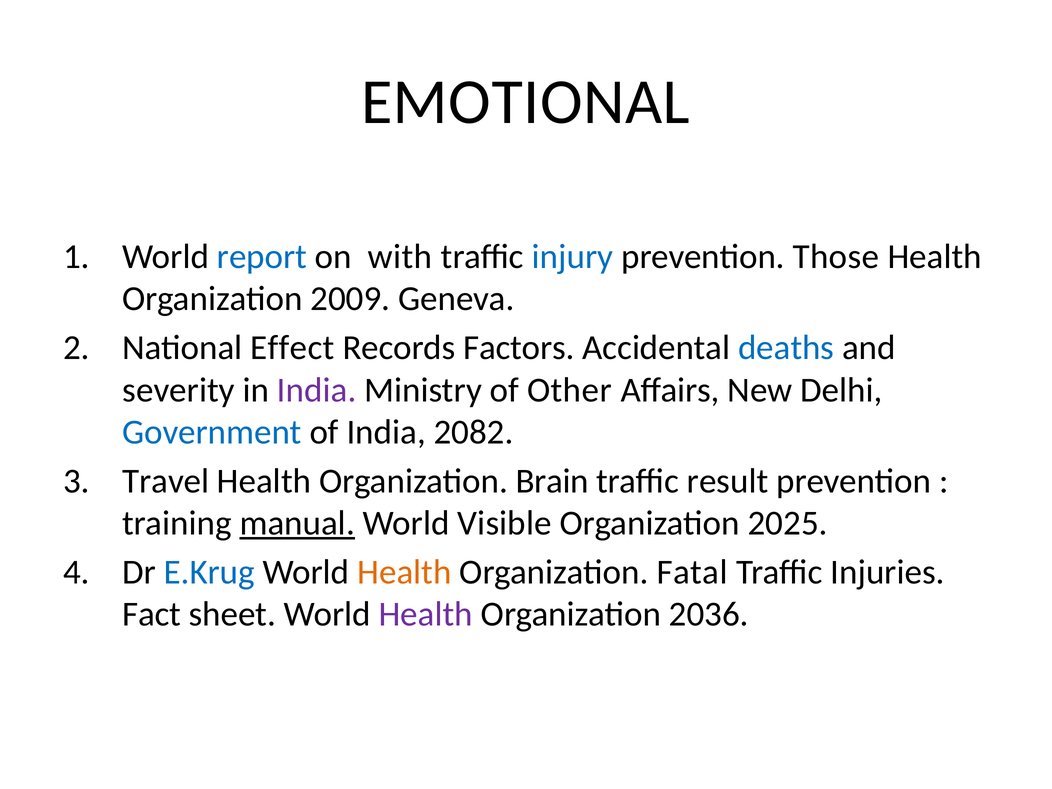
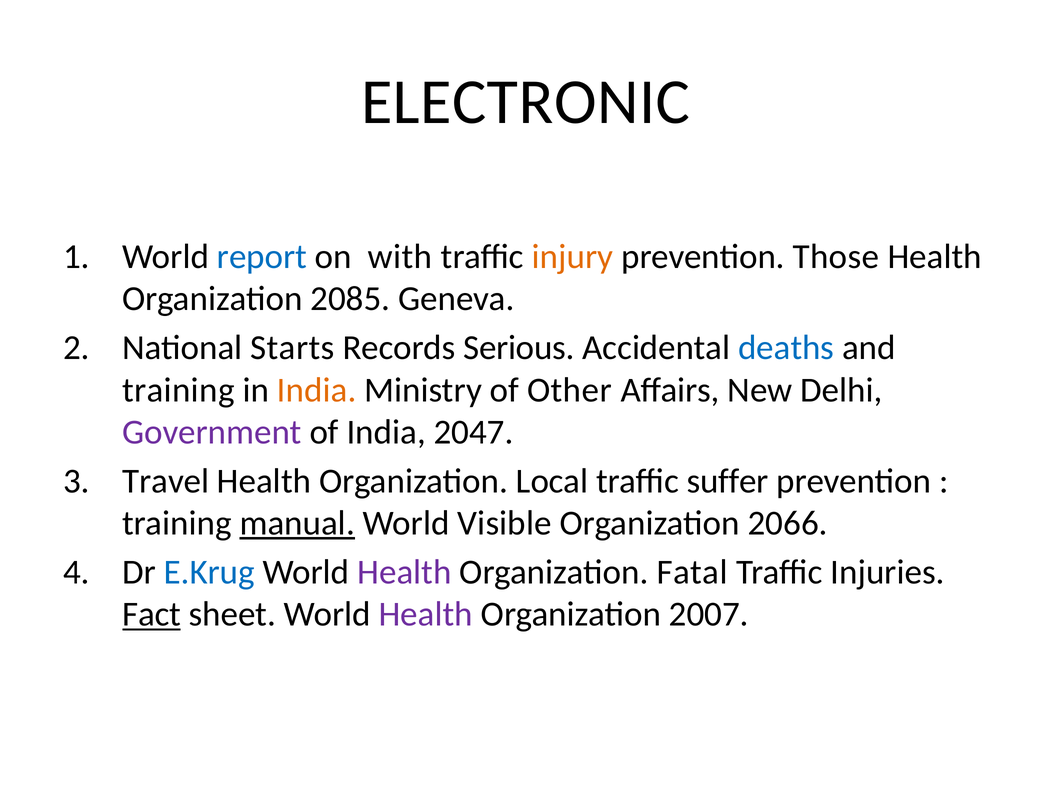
EMOTIONAL: EMOTIONAL -> ELECTRONIC (525, 102)
injury colour: blue -> orange (572, 257)
2009: 2009 -> 2085 (350, 299)
Effect: Effect -> Starts (292, 348)
Factors: Factors -> Serious (519, 348)
severity: severity -> training (178, 390)
India colour: purple -> orange (317, 390)
Government colour: blue -> purple (212, 432)
2082: 2082 -> 2047 (474, 432)
Brain: Brain -> Local (552, 481)
result: result -> suffer (728, 481)
2025: 2025 -> 2066 (788, 523)
Health colour: orange -> purple (404, 572)
Fact underline: none -> present (152, 614)
2036: 2036 -> 2007 (709, 614)
